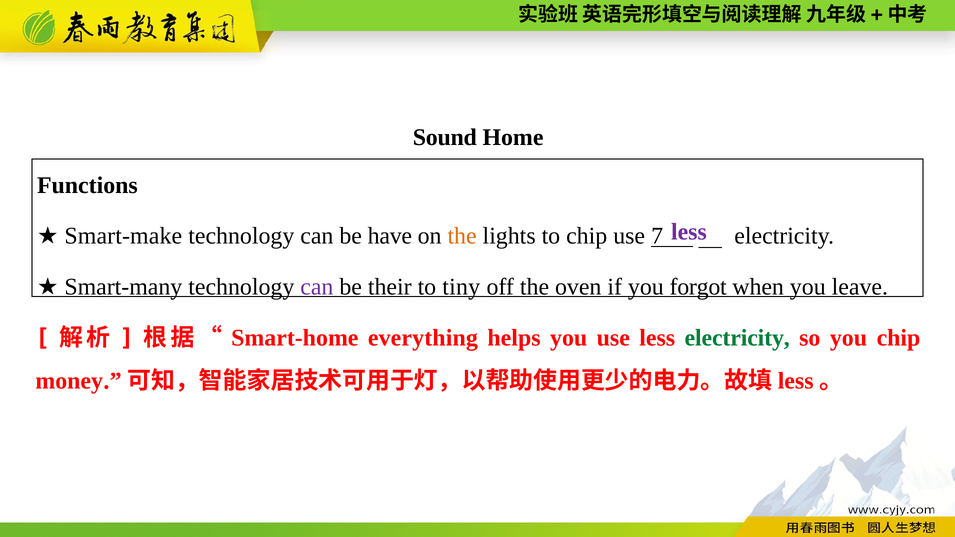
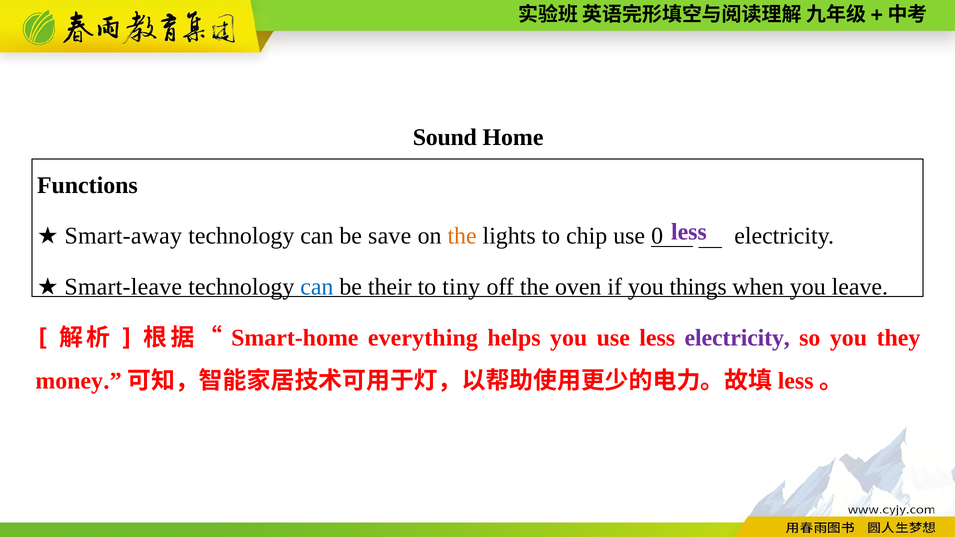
Smart-make: Smart-make -> Smart-away (123, 236)
have: have -> save (390, 236)
7: 7 -> 0 (657, 236)
Smart-many: Smart-many -> Smart-leave (123, 287)
can colour: purple -> blue (317, 287)
forgot: forgot -> things (698, 287)
electricity colour: green -> purple (737, 338)
you chip: chip -> they (898, 338)
